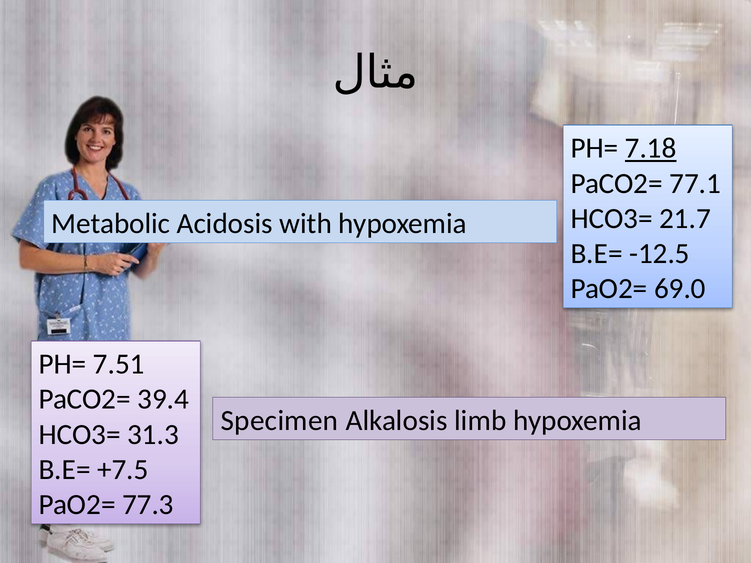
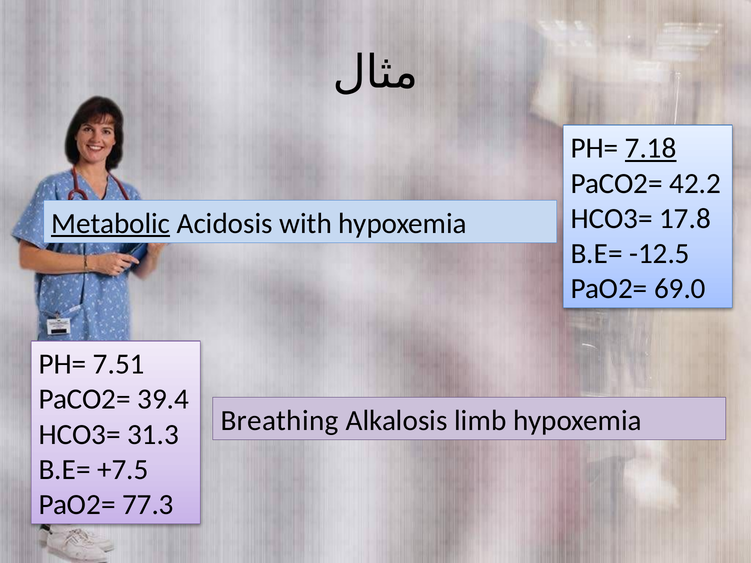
77.1: 77.1 -> 42.2 (695, 183)
21.7: 21.7 -> 17.8 (685, 219)
Metabolic underline: none -> present (111, 223)
Specimen: Specimen -> Breathing (279, 421)
